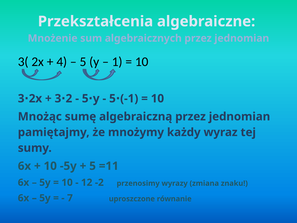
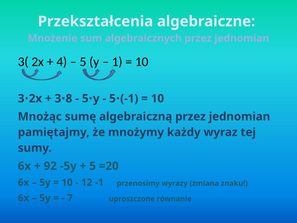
2: 2 -> 8 (69, 98)
10: 10 -> 92 (50, 166)
=11: =11 -> =20 (109, 166)
12 -2: -2 -> -1 (99, 182)
